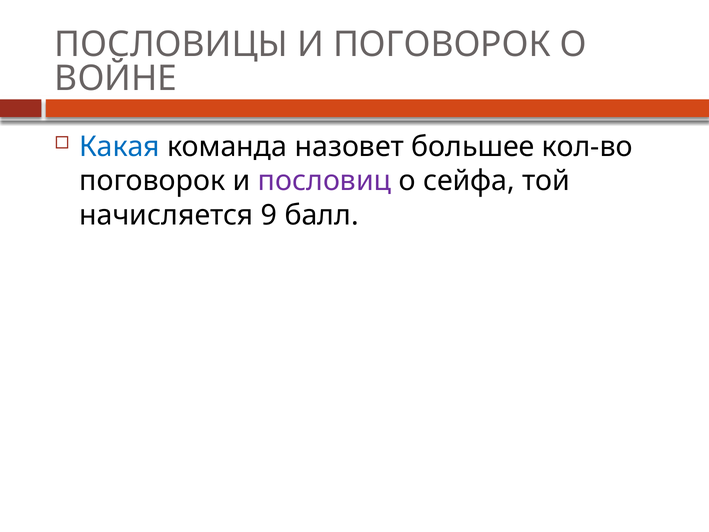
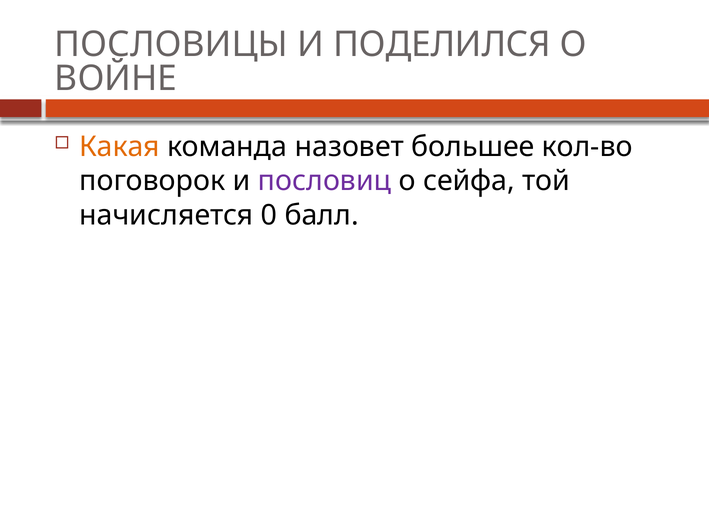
И ПОГОВОРОК: ПОГОВОРОК -> ПОДЕЛИЛСЯ (442, 44)
Какая colour: blue -> orange (120, 147)
9: 9 -> 0 (269, 215)
